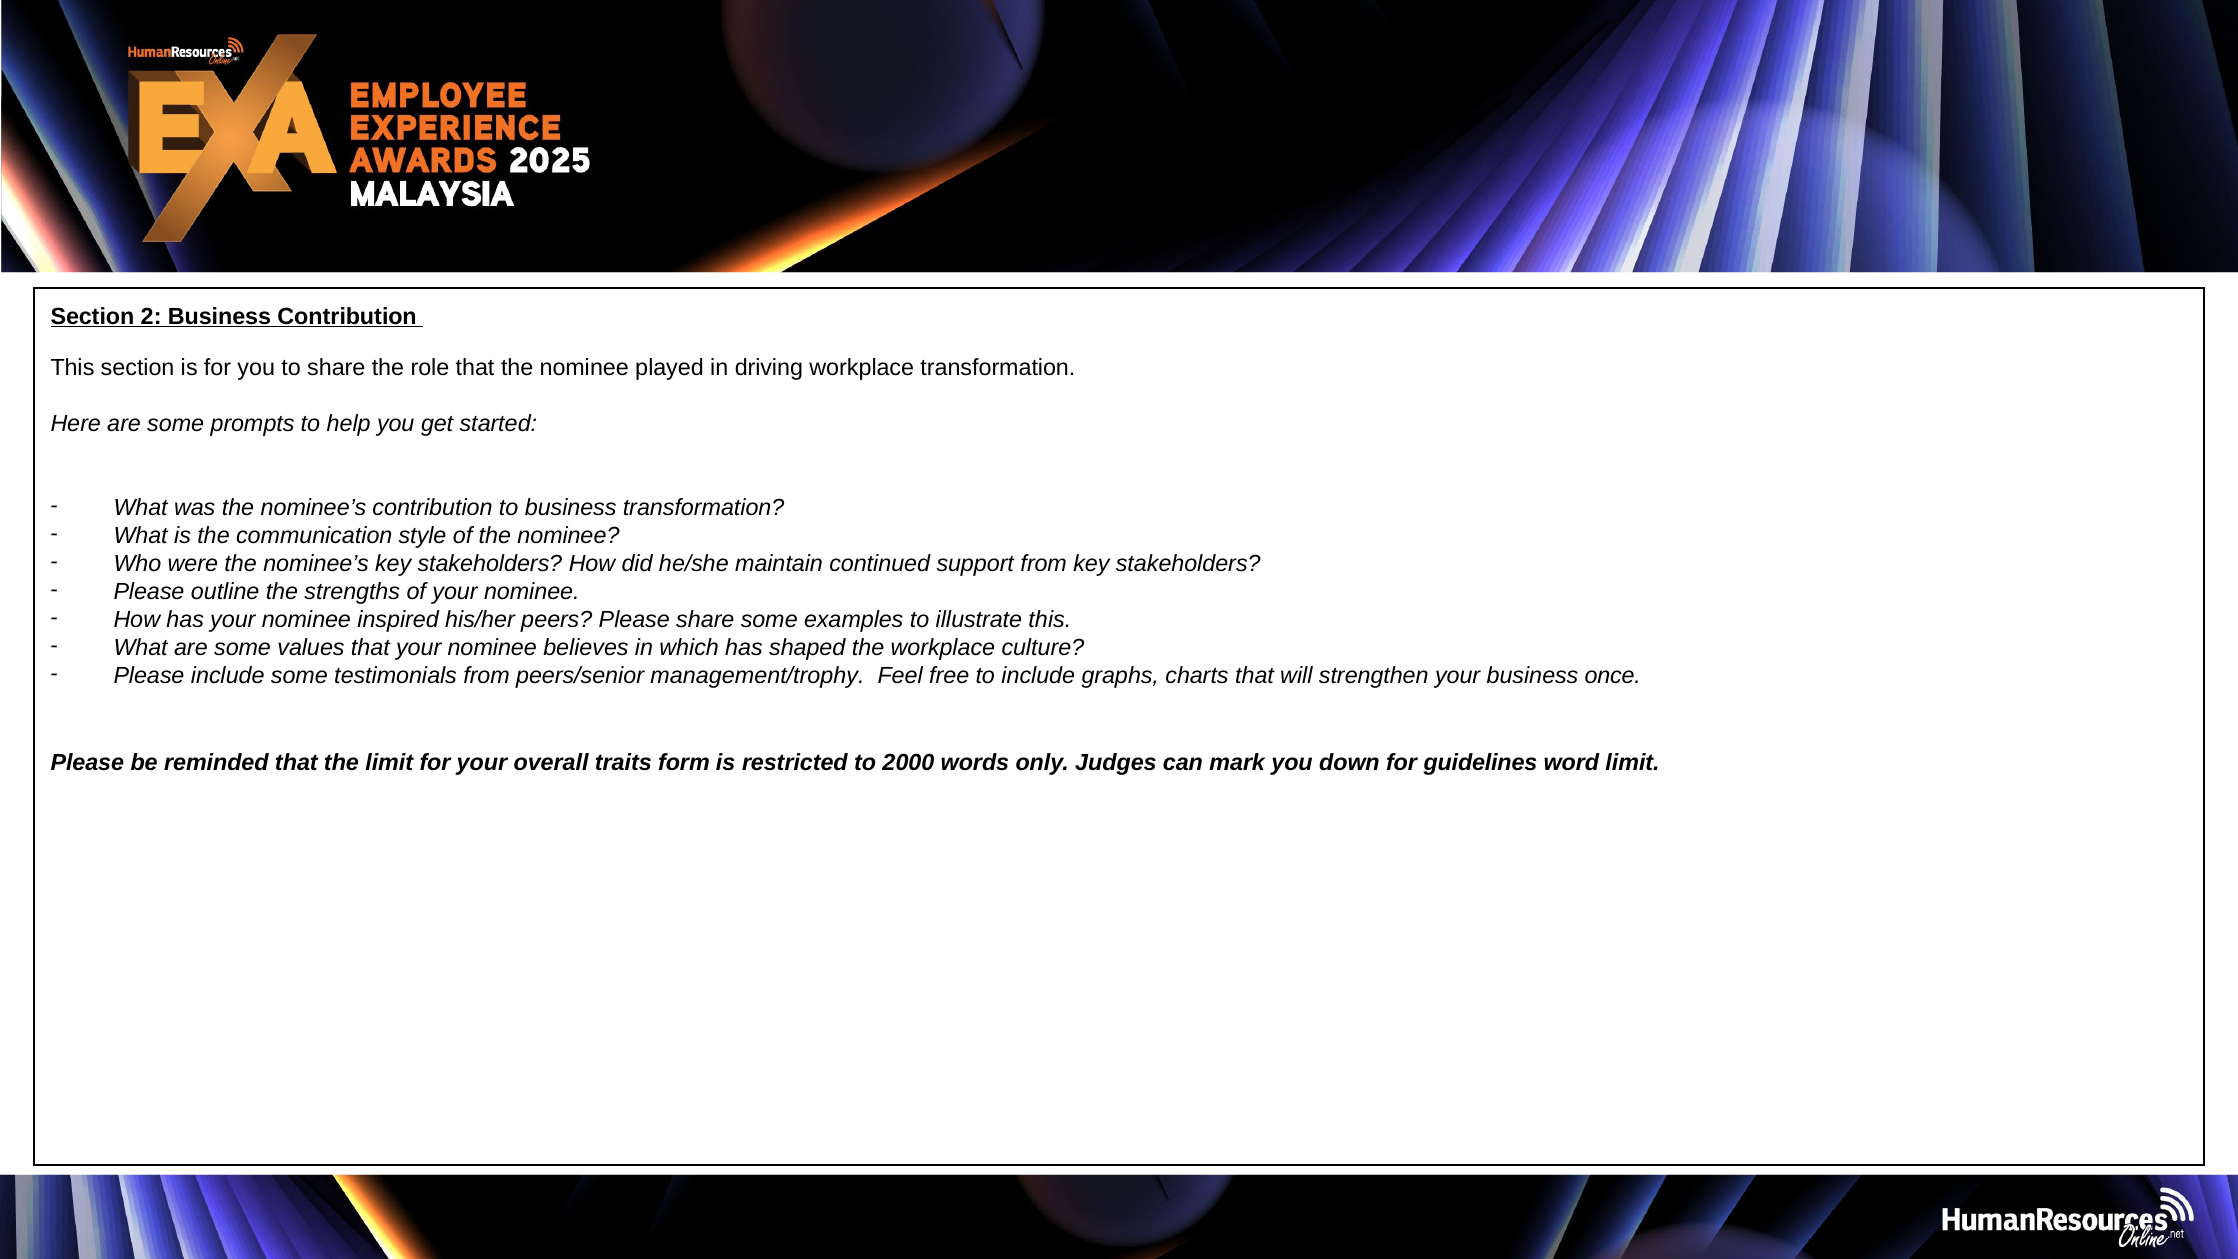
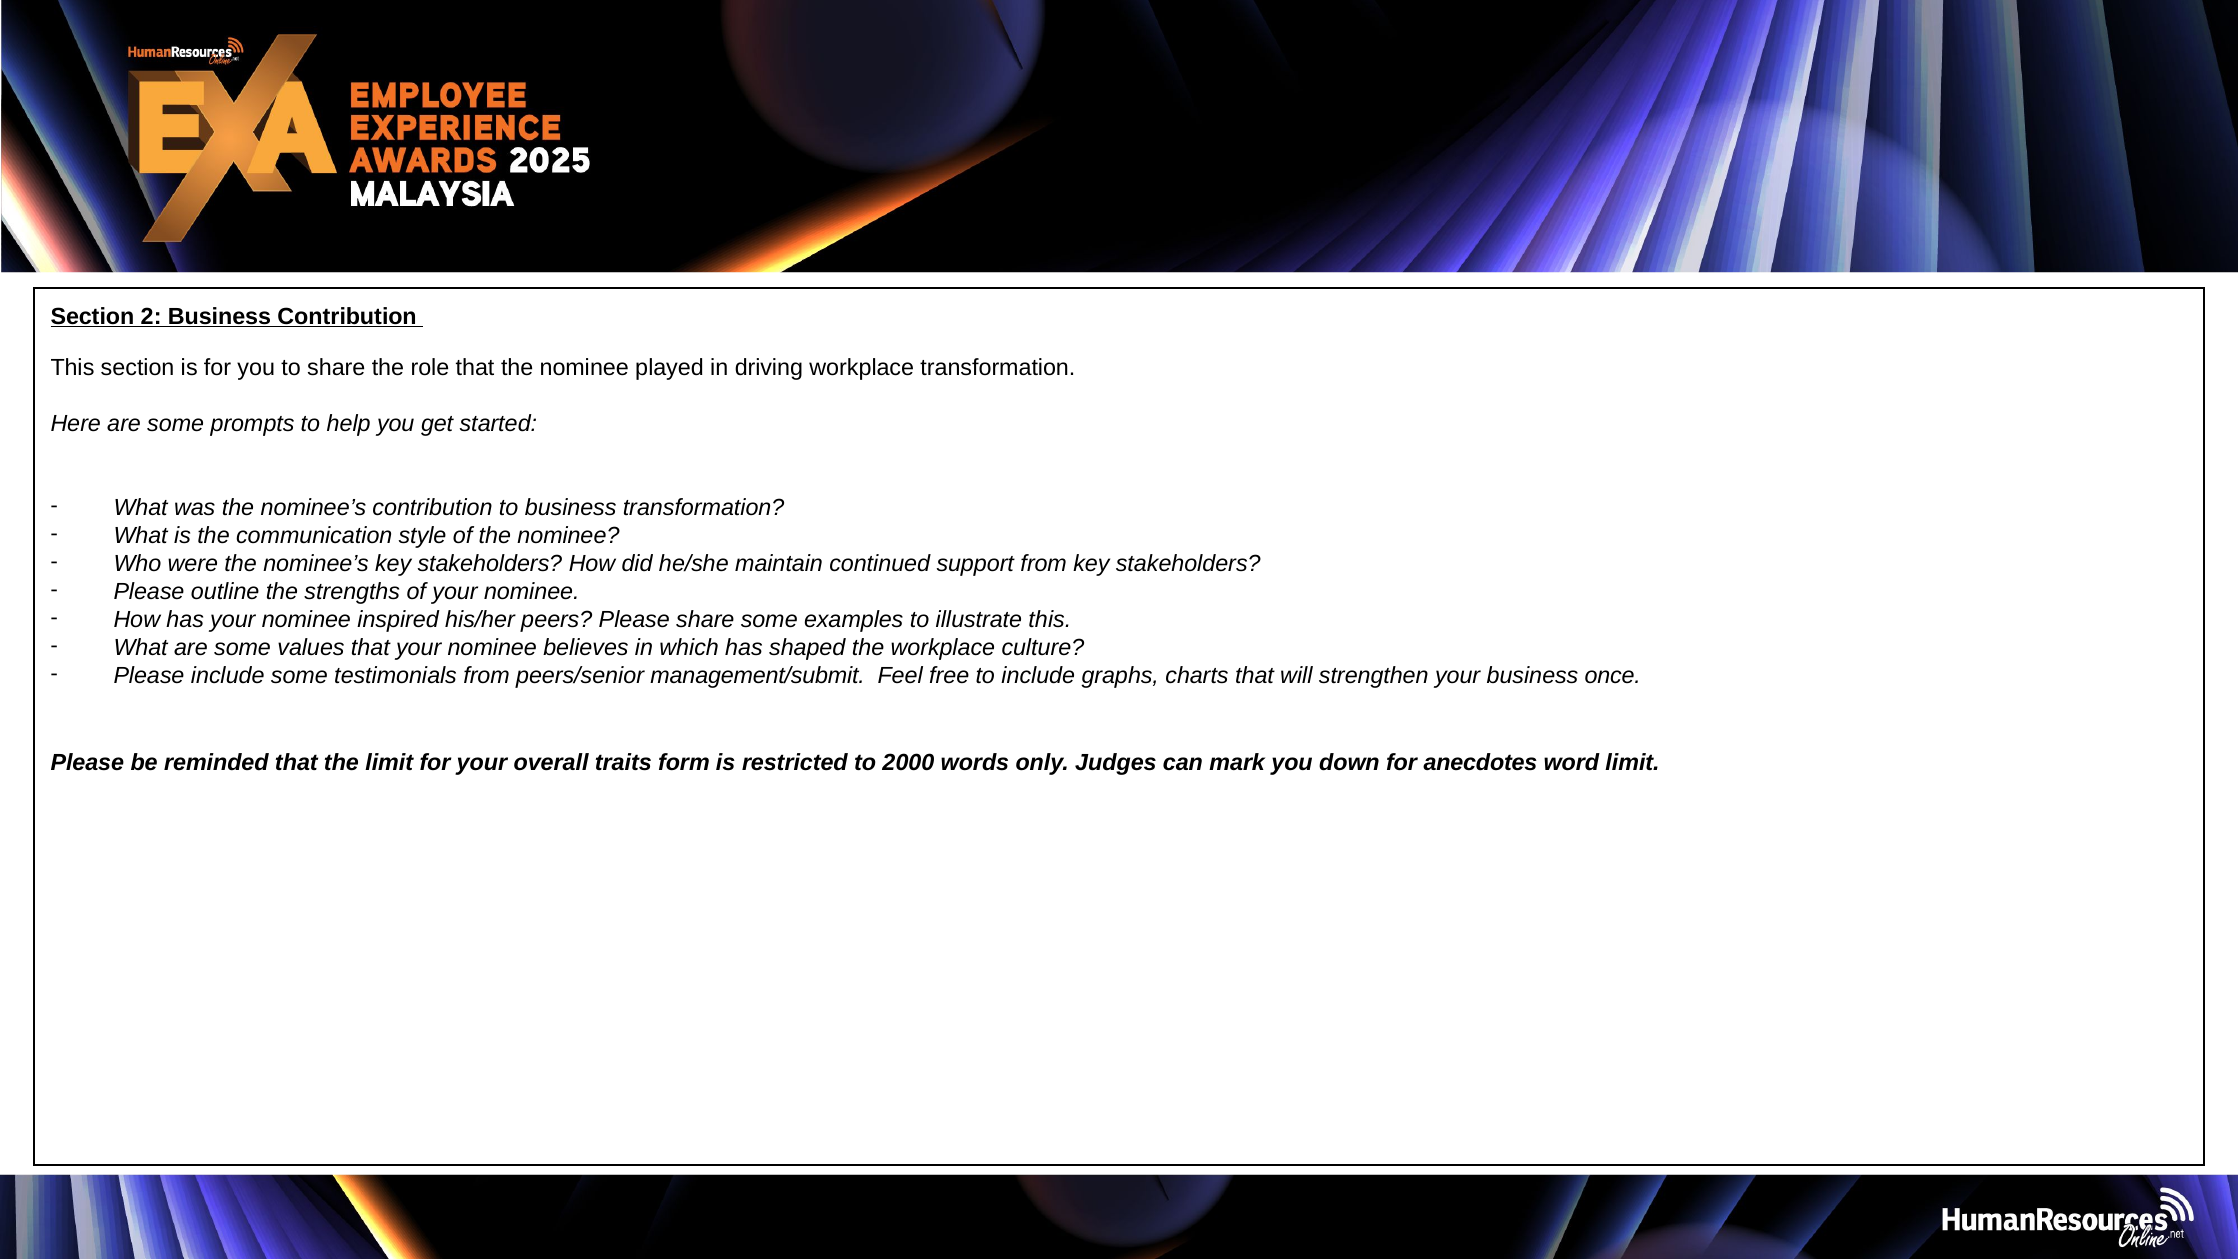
management/trophy: management/trophy -> management/submit (758, 675)
guidelines: guidelines -> anecdotes (1480, 763)
